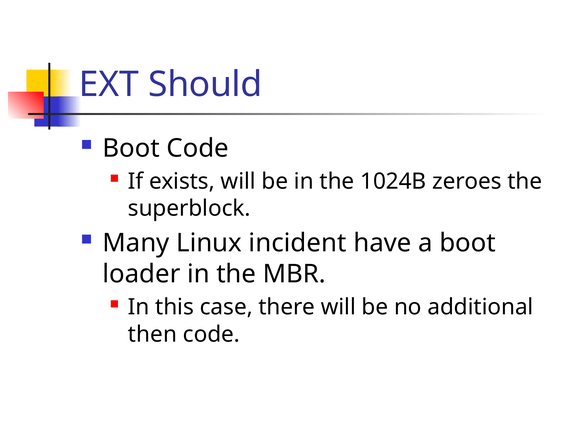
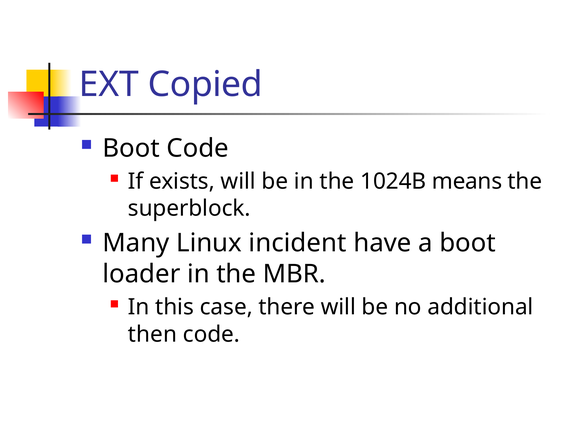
Should: Should -> Copied (205, 85)
zeroes: zeroes -> means (467, 181)
